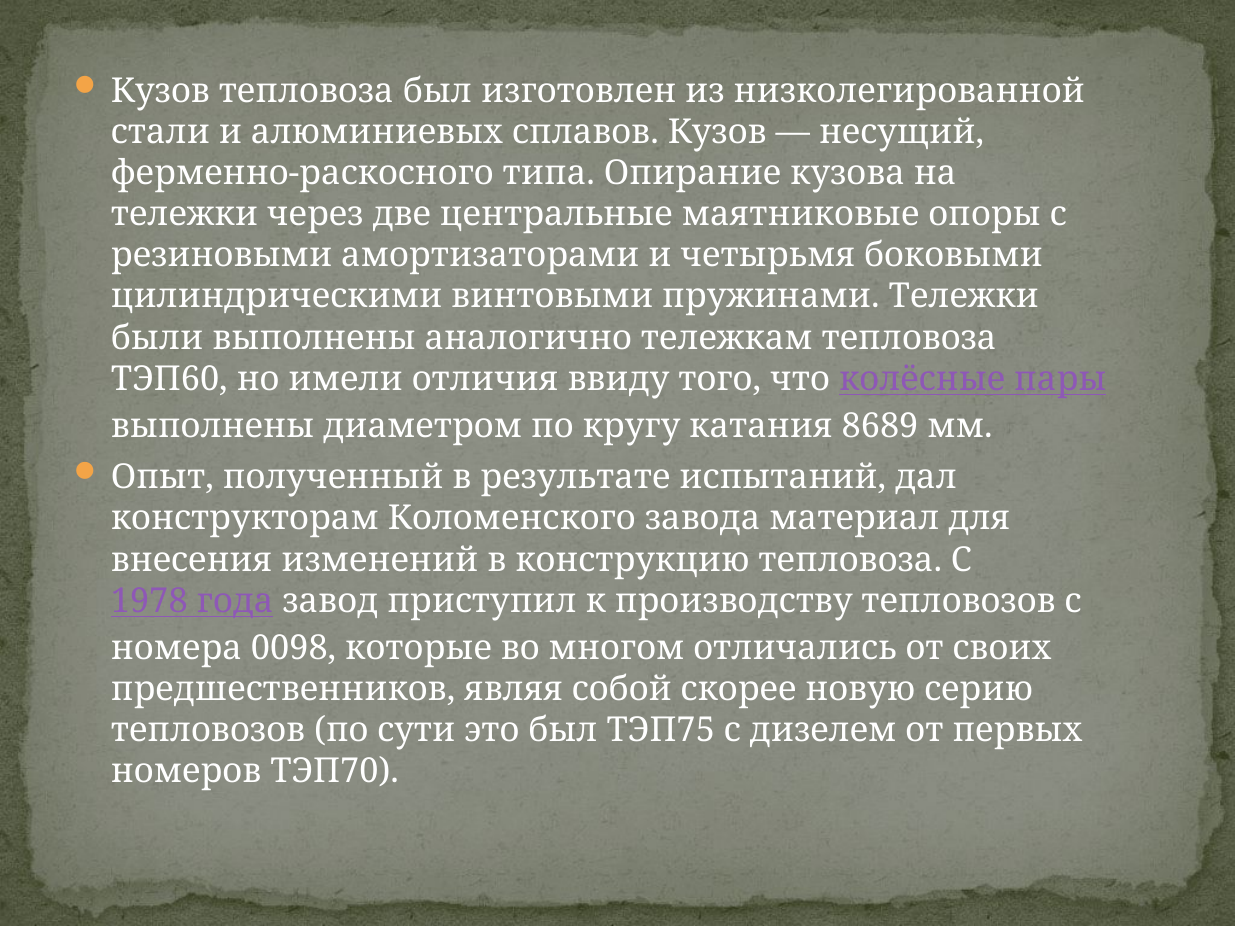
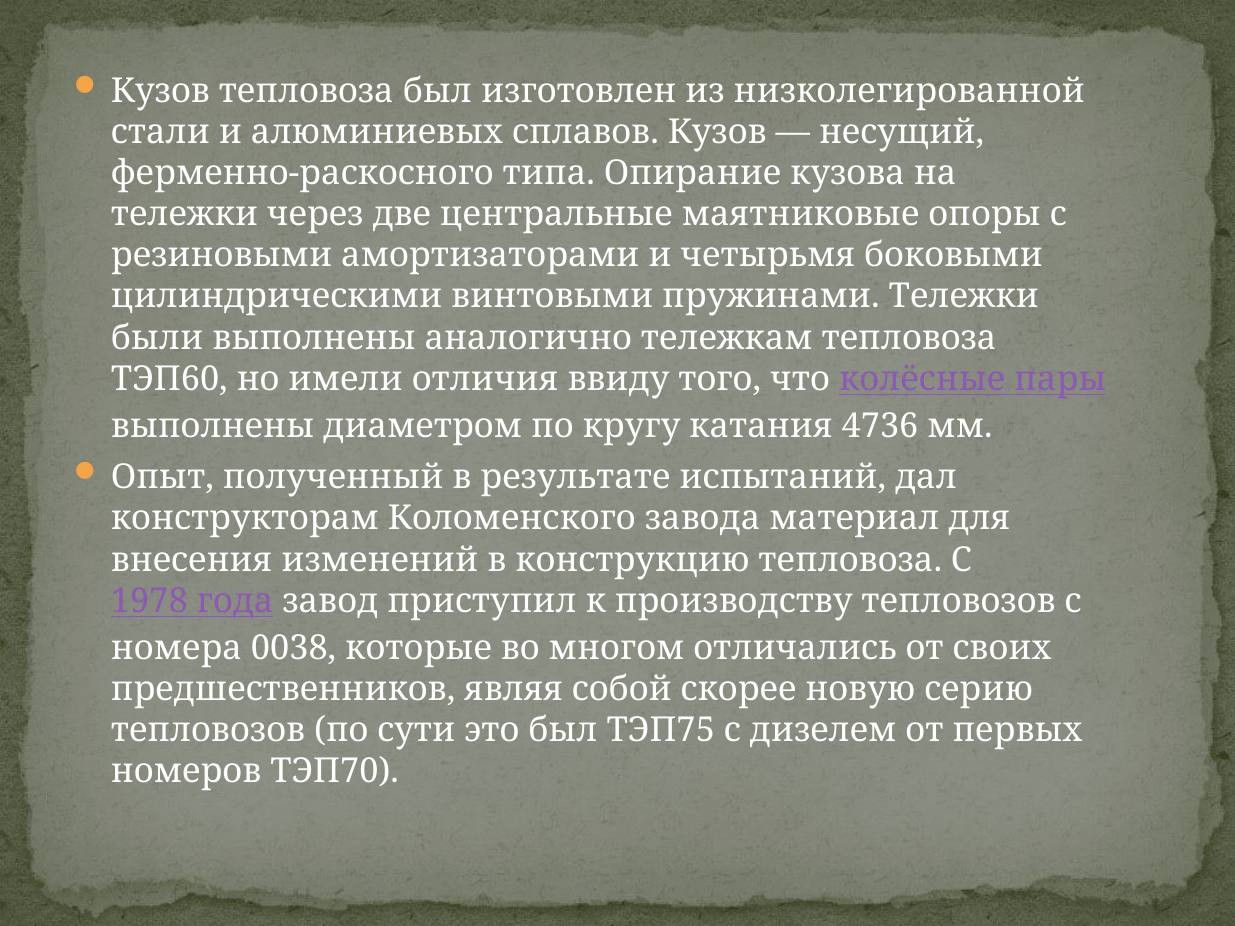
8689: 8689 -> 4736 (880, 426)
0098: 0098 -> 0038 (294, 648)
